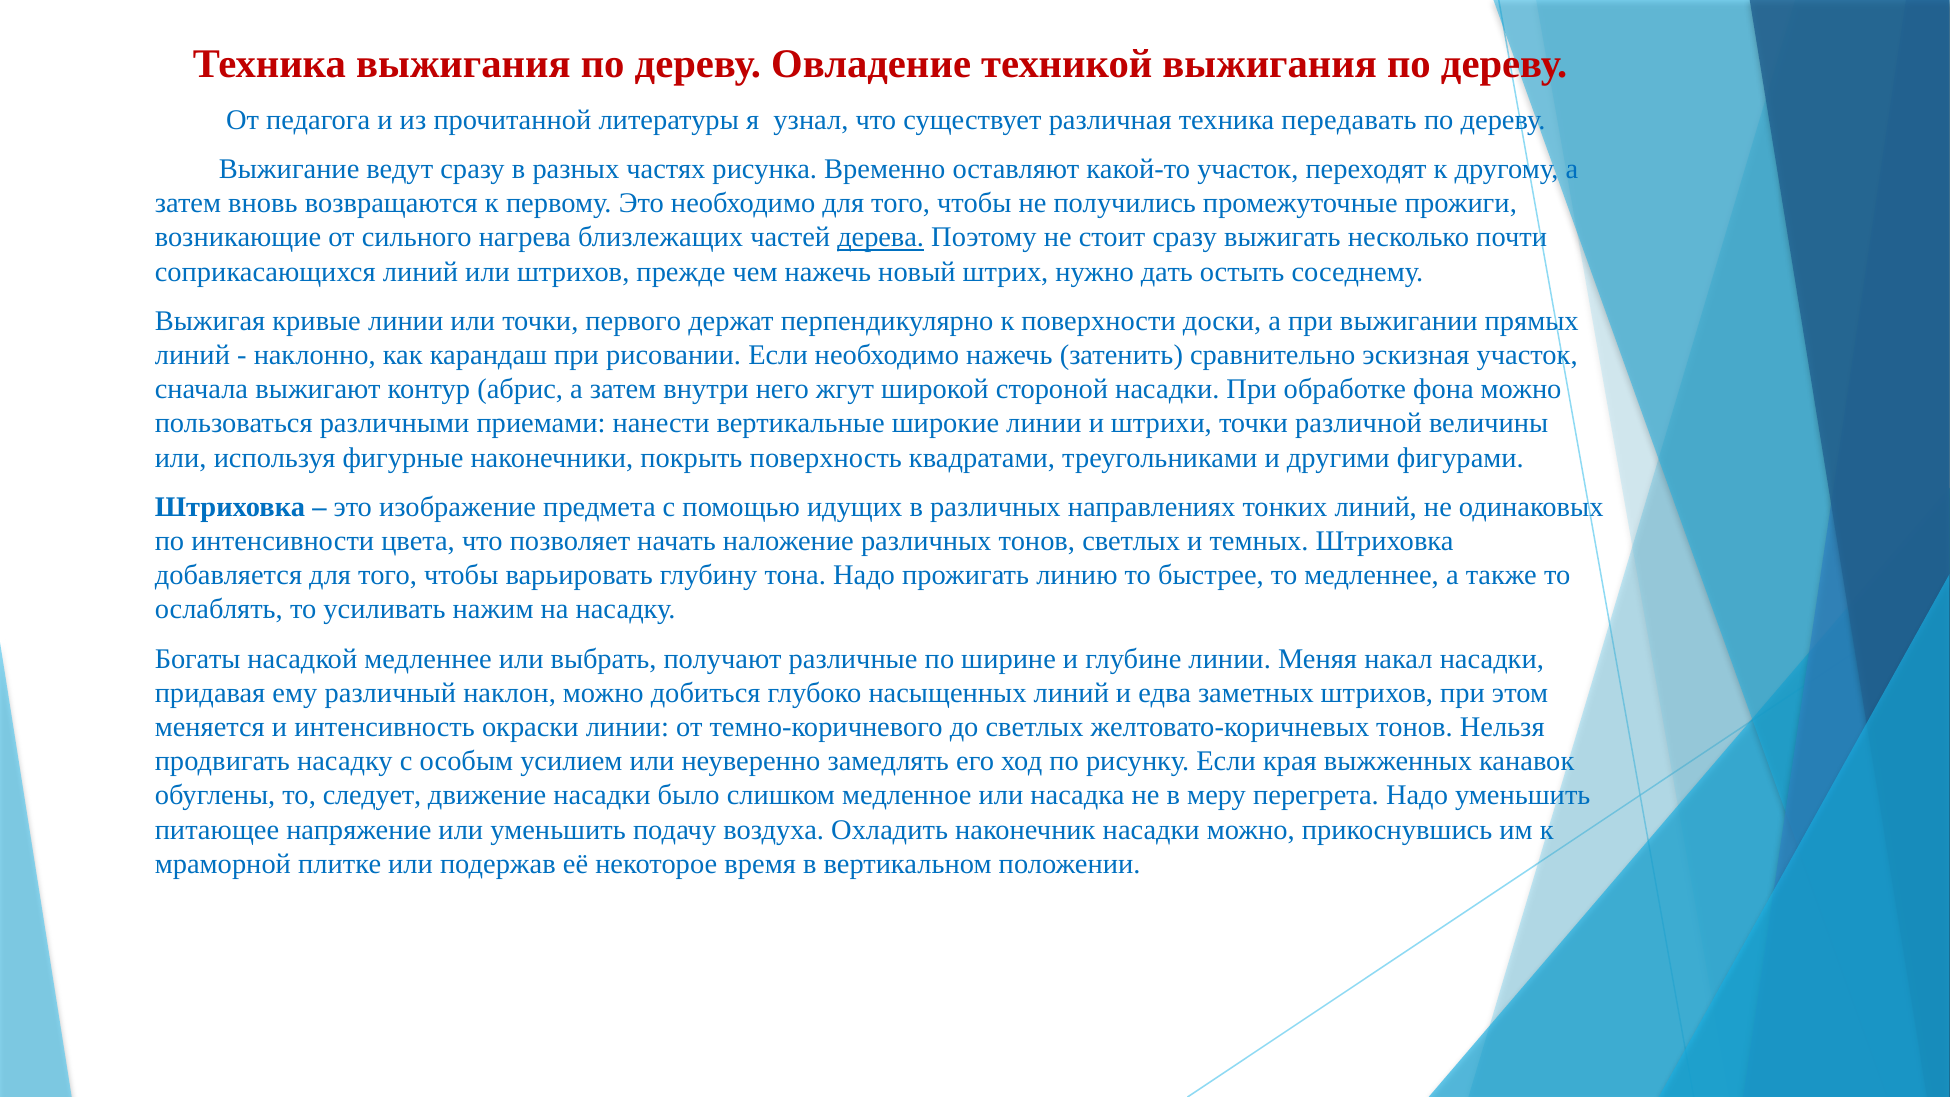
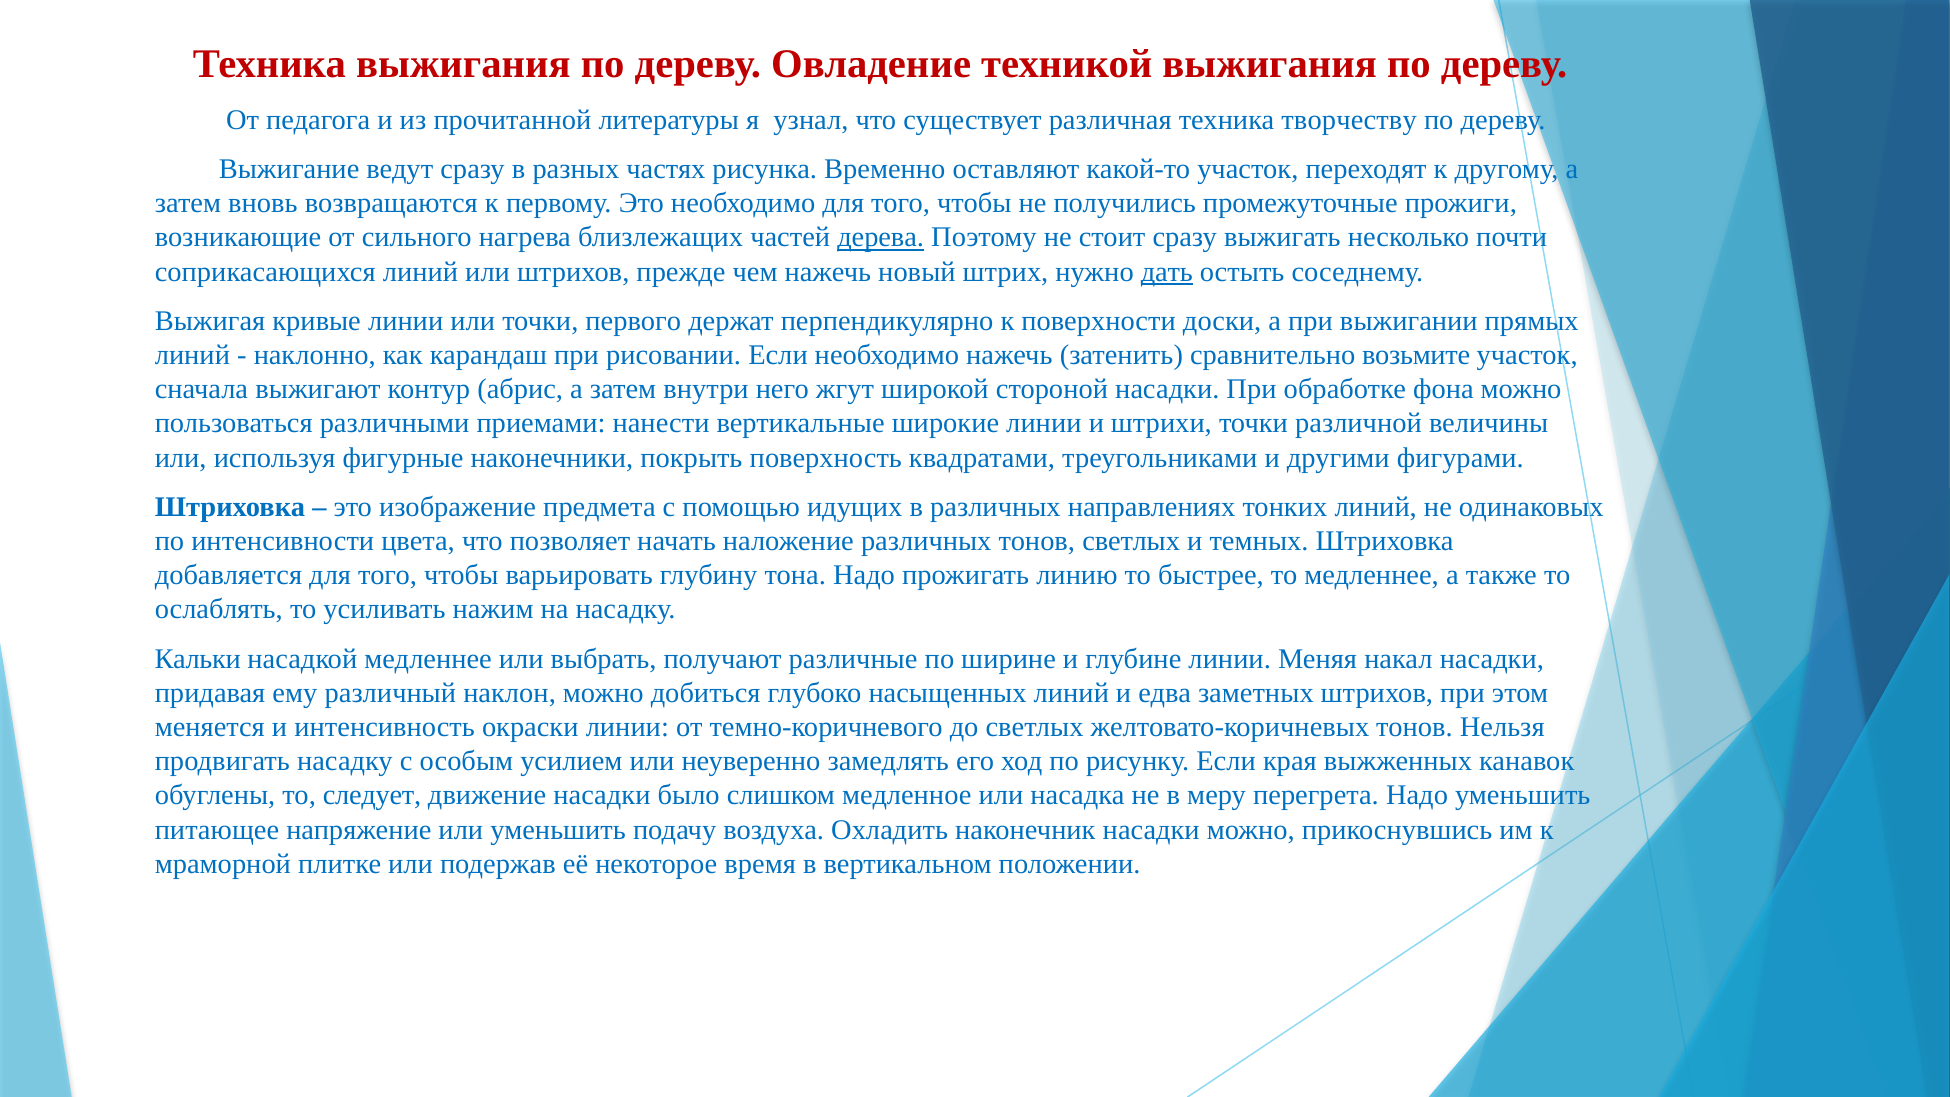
передавать: передавать -> творчеству (1349, 120)
дать underline: none -> present (1167, 272)
эскизная: эскизная -> возьмите (1416, 355)
Богаты: Богаты -> Кальки (198, 659)
